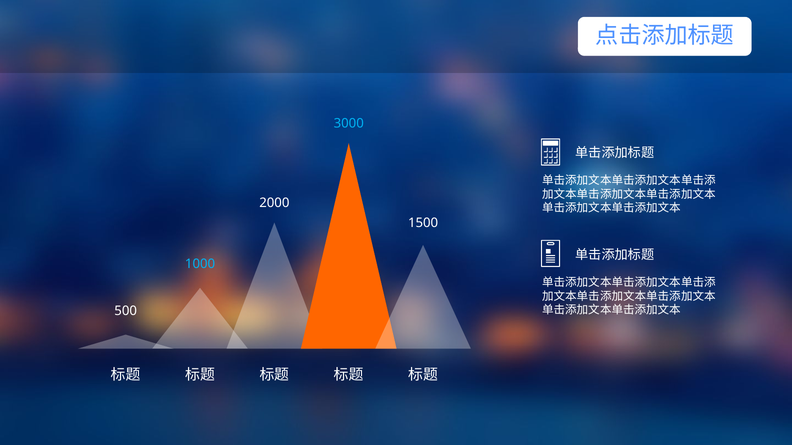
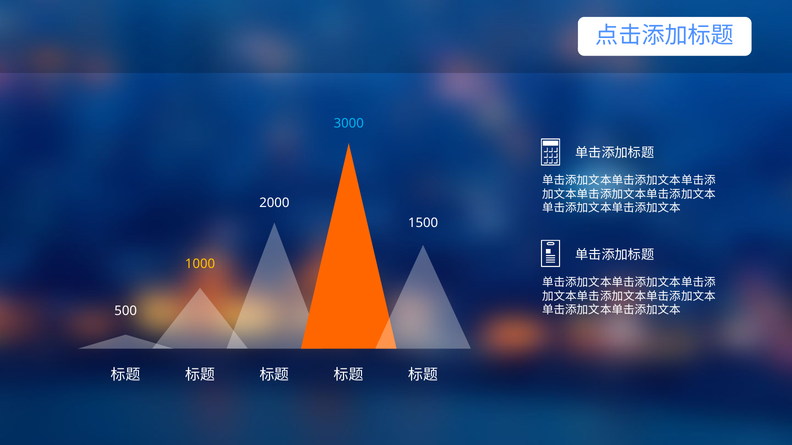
1000 colour: light blue -> yellow (200, 264)
